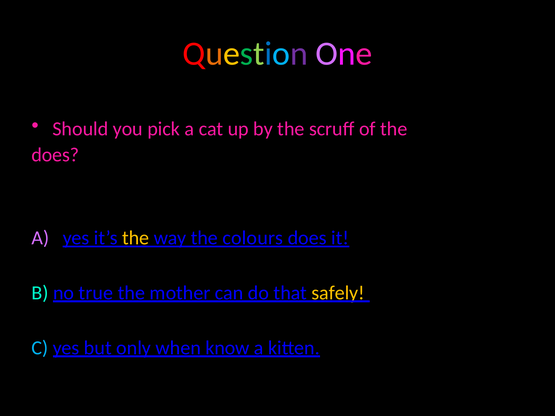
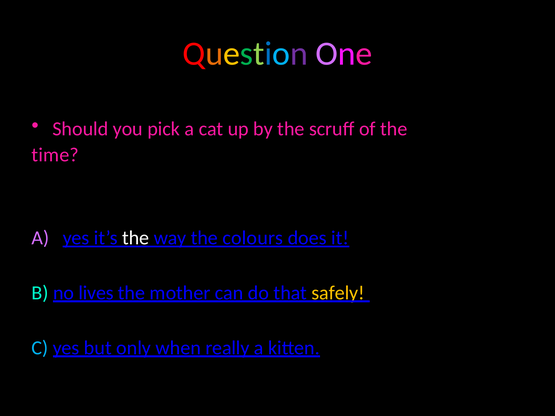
does: does -> time (55, 155)
the colour: yellow -> white (136, 238)
true: true -> lives (96, 293)
know: know -> really (227, 348)
